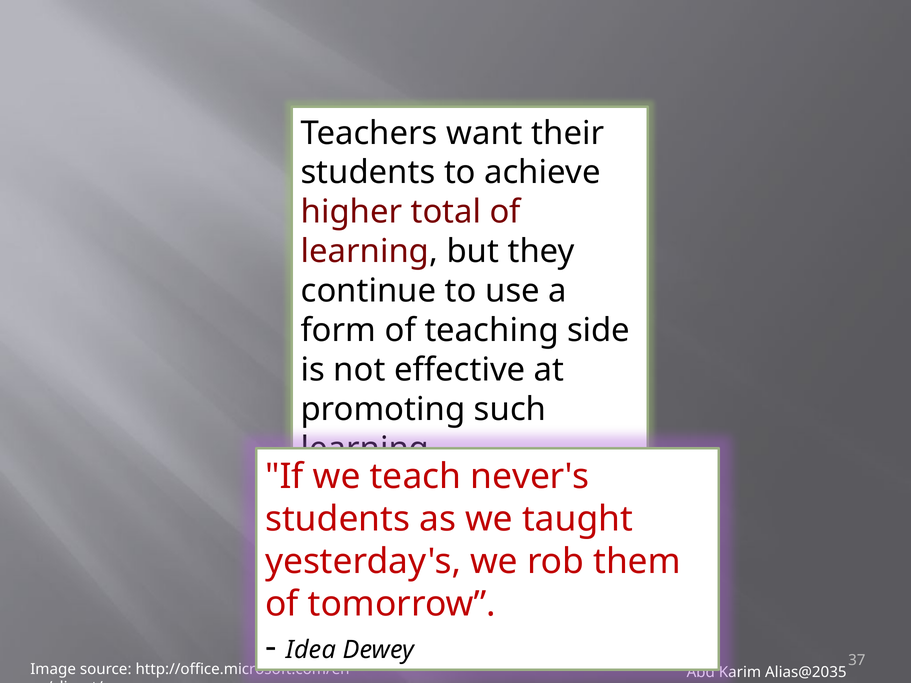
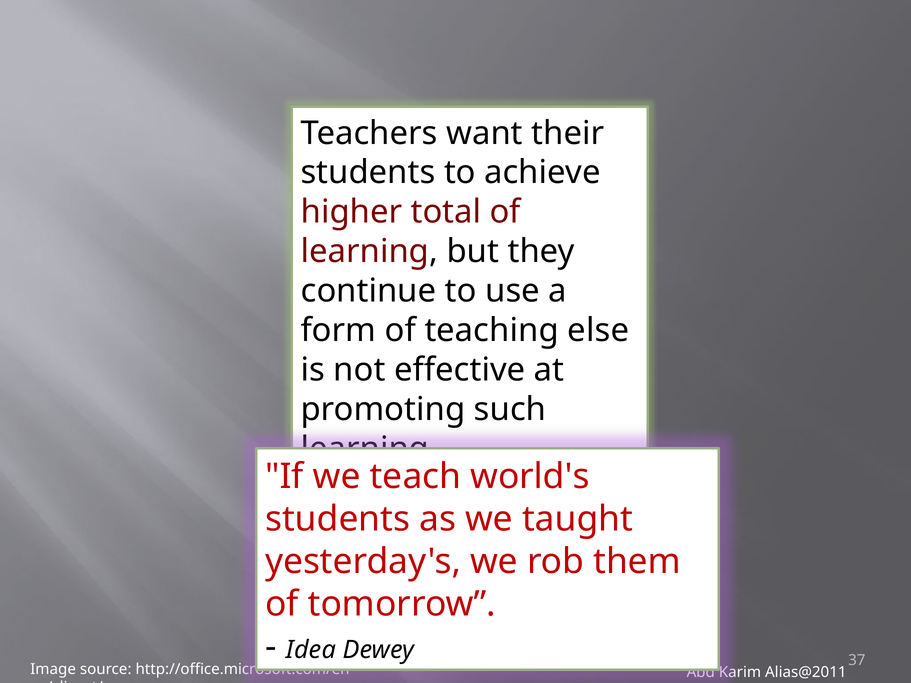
side: side -> else (598, 331)
never's: never's -> world's (530, 477)
Alias@2035: Alias@2035 -> Alias@2011 (806, 672)
